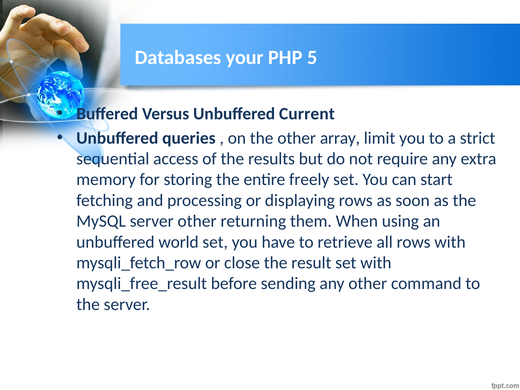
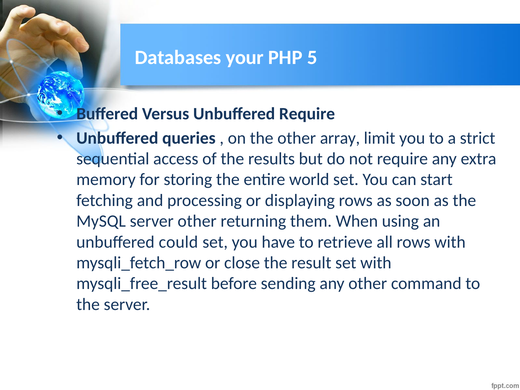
Unbuffered Current: Current -> Require (307, 114)
freely: freely -> world (309, 180)
world: world -> could (178, 242)
